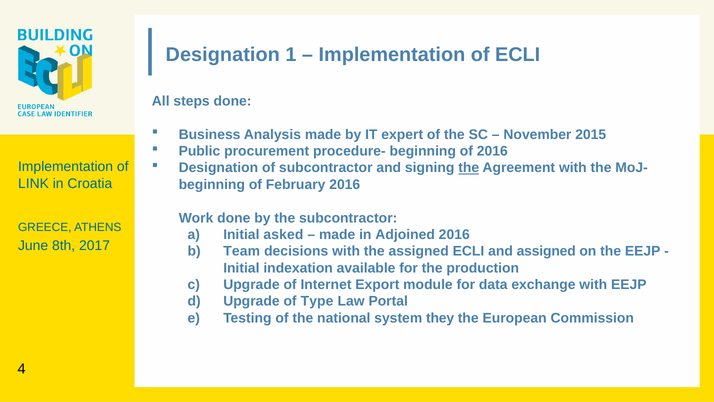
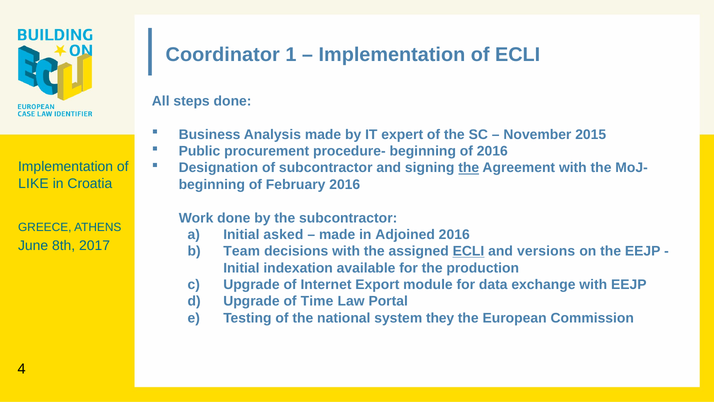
Designation: Designation -> Coordinator (223, 55)
LINK: LINK -> LIKE (33, 183)
ECLI underline: none -> present (468, 251)
and assigned: assigned -> versions (546, 251)
Type: Type -> Time (317, 301)
